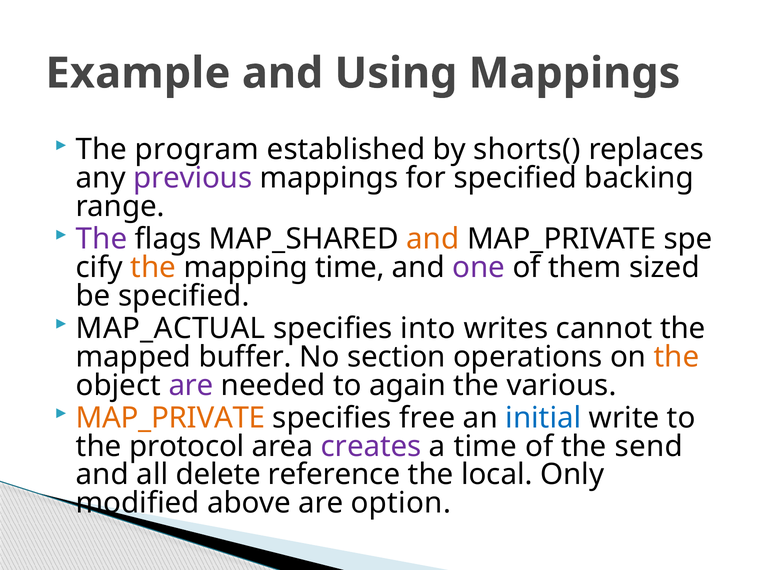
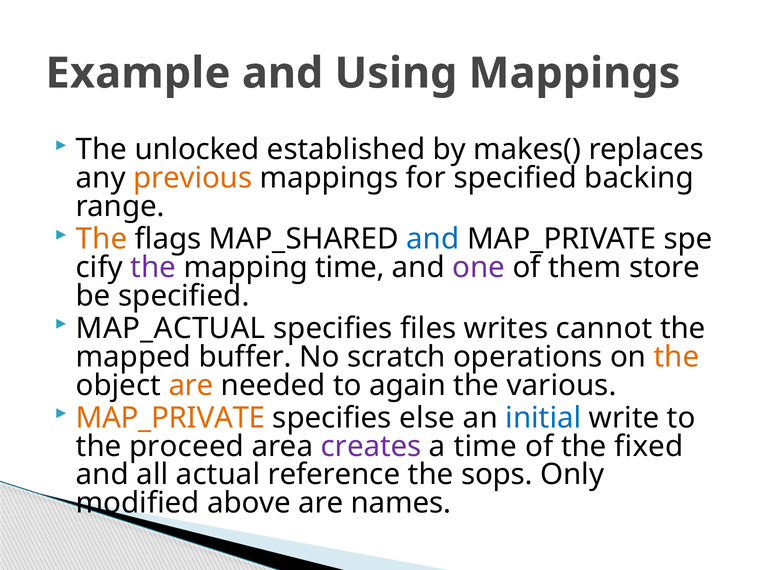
program: program -> unlocked (197, 150)
shorts(: shorts( -> makes( (527, 150)
previous colour: purple -> orange (193, 178)
The colour: purple -> orange (102, 239)
and colour: orange -> blue (433, 239)
the colour: orange -> purple (153, 267)
sized: sized -> store (665, 267)
into: into -> files (428, 329)
section: section -> scratch (396, 357)
are colour: purple -> orange (191, 385)
free: free -> else (427, 418)
protocol: protocol -> proceed (187, 446)
send: send -> fixed (649, 446)
delete: delete -> actual (218, 475)
local: local -> sops (497, 475)
option: option -> names (401, 503)
